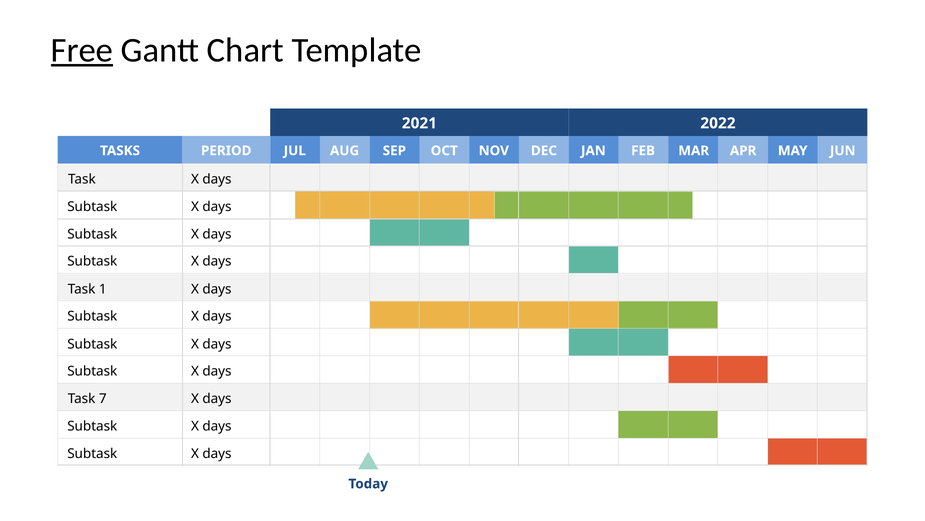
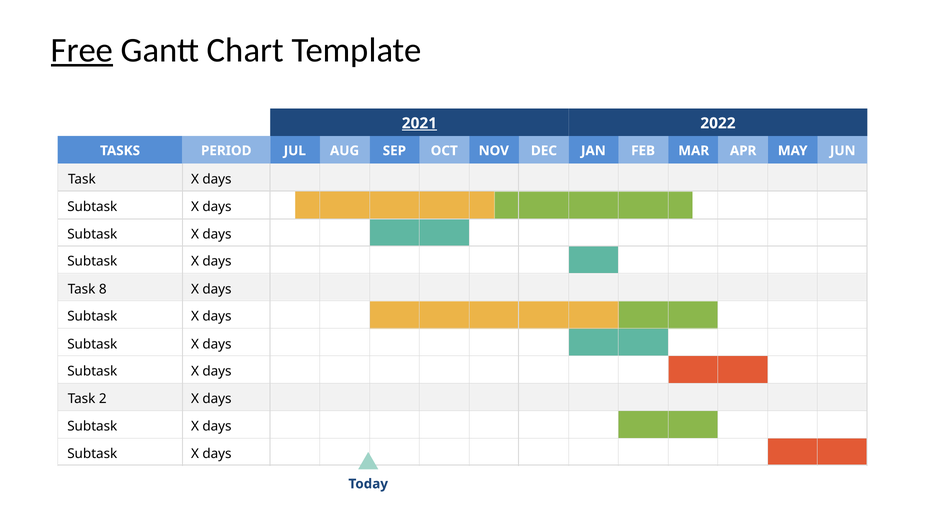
2021 underline: none -> present (419, 123)
1: 1 -> 8 (103, 289)
7: 7 -> 2 (103, 398)
